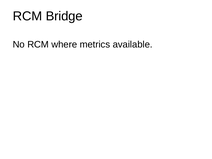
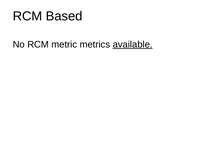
Bridge: Bridge -> Based (64, 16)
where: where -> metric (64, 44)
available underline: none -> present (133, 44)
